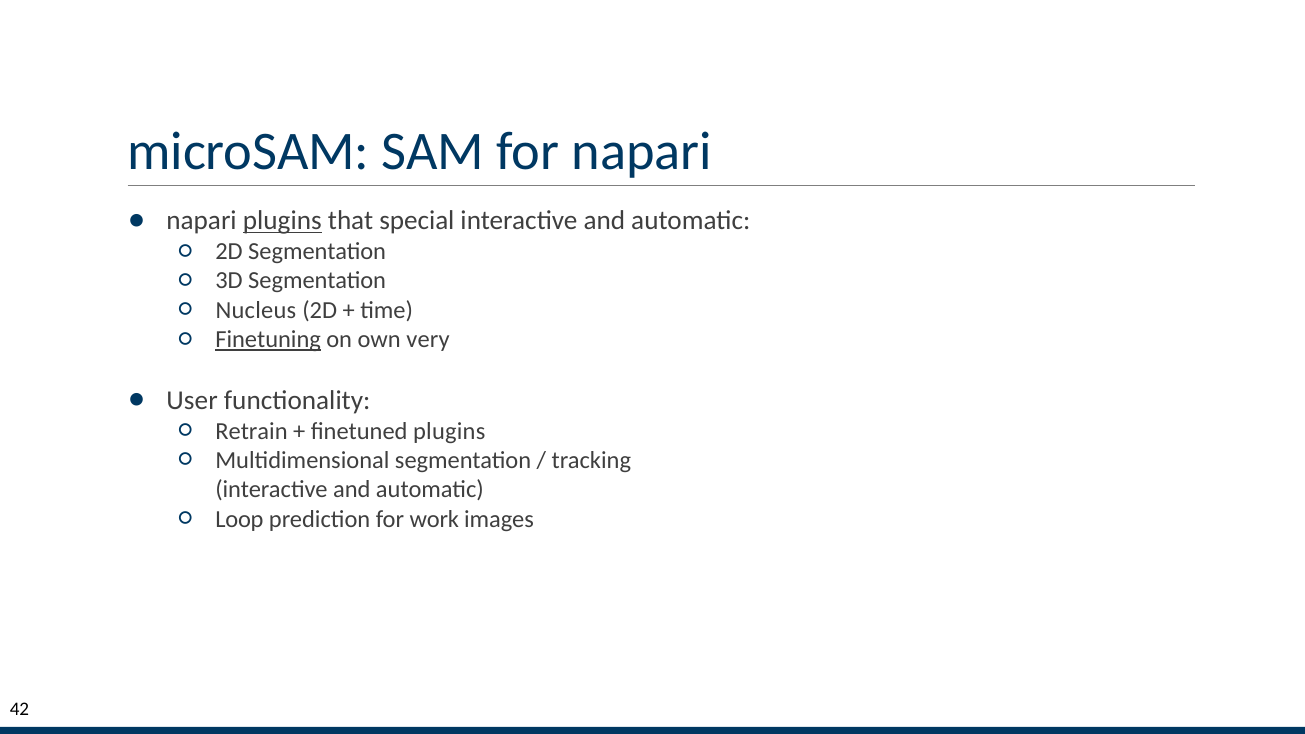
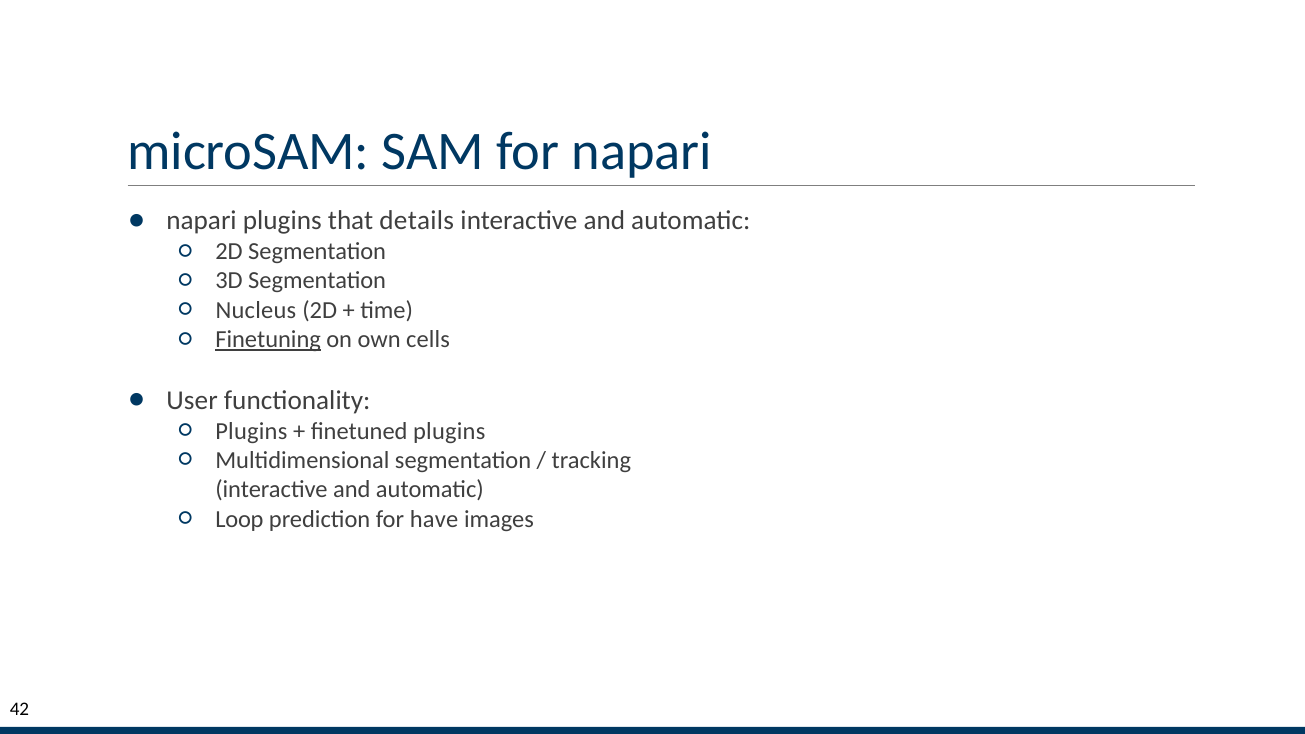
plugins underline: present -> none (282, 221)
special: special -> details (417, 221)
very: very -> cells (428, 340)
Retrain: Retrain -> Plugins (251, 431)
work: work -> have (434, 519)
